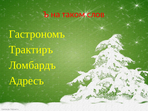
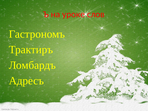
таком: таком -> уроке (74, 14)
